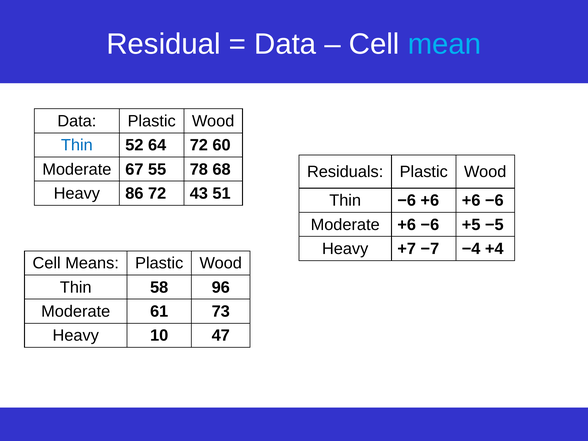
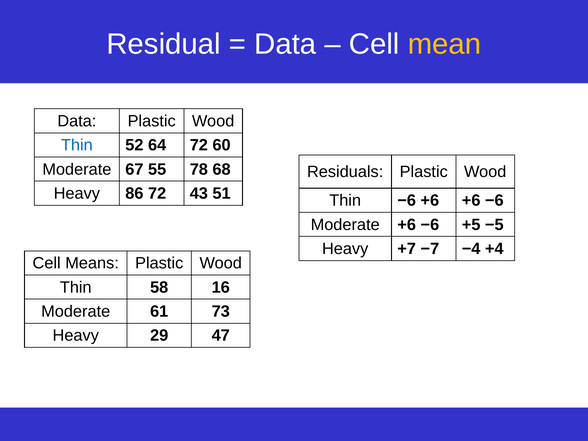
mean colour: light blue -> yellow (444, 44)
96: 96 -> 16 (221, 287)
10: 10 -> 29 (159, 336)
